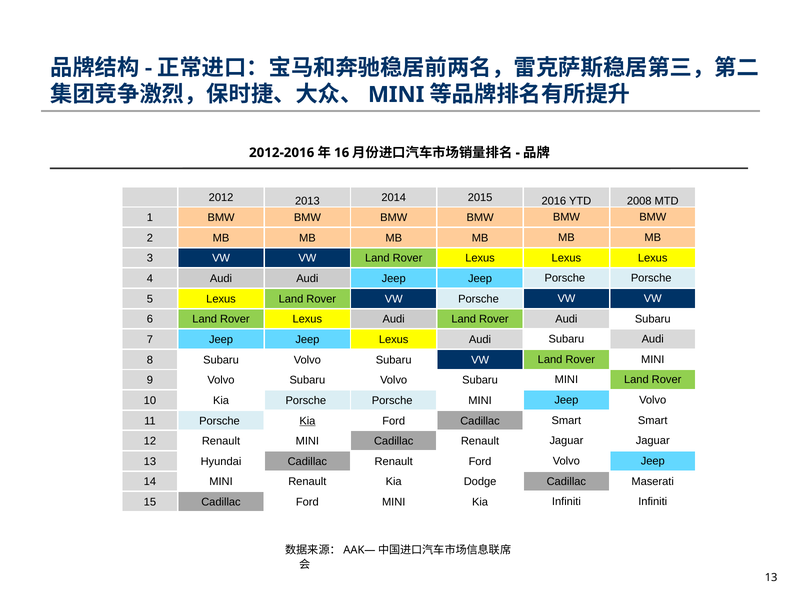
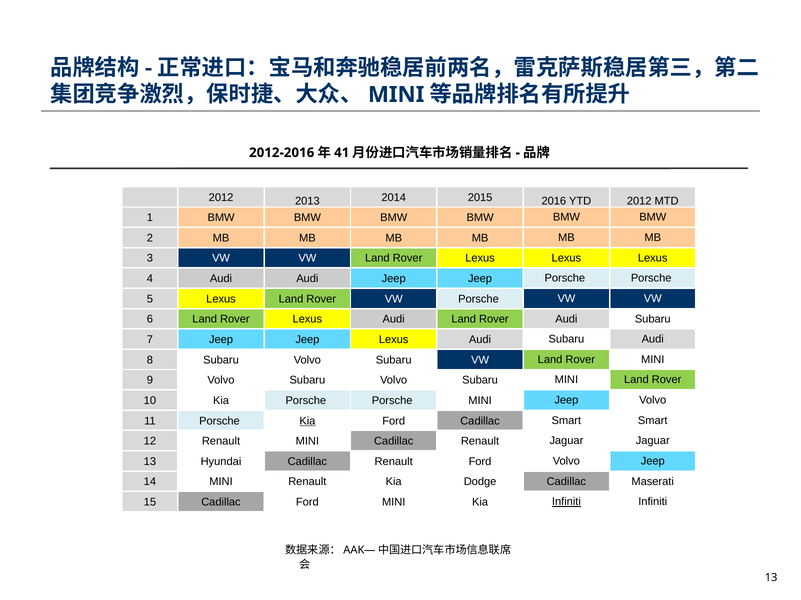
16: 16 -> 41 (342, 153)
YTD 2008: 2008 -> 2012 (639, 201)
Infiniti underline: none -> present (566, 502)
